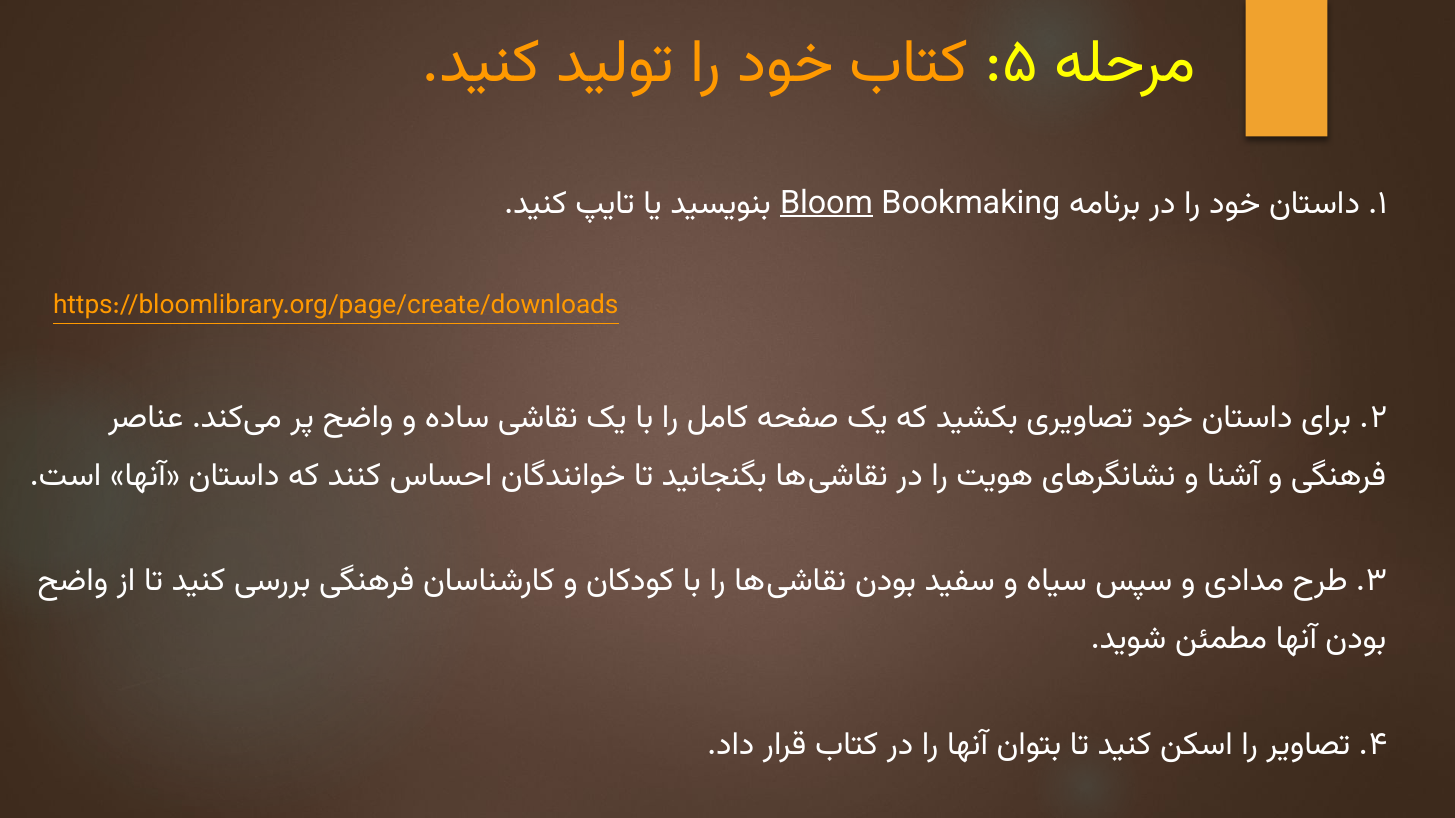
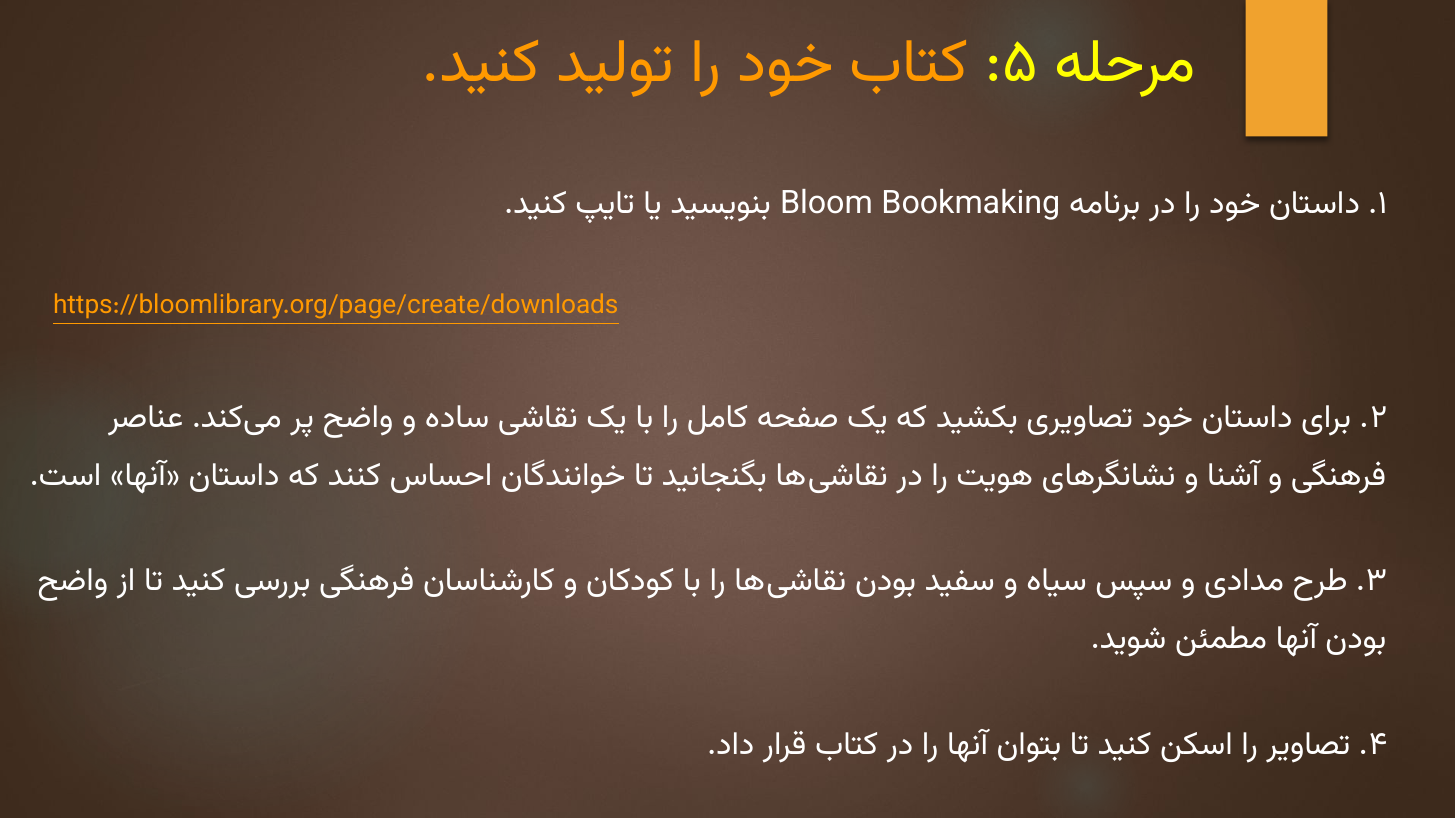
Bloom underline: present -> none (826, 203)
